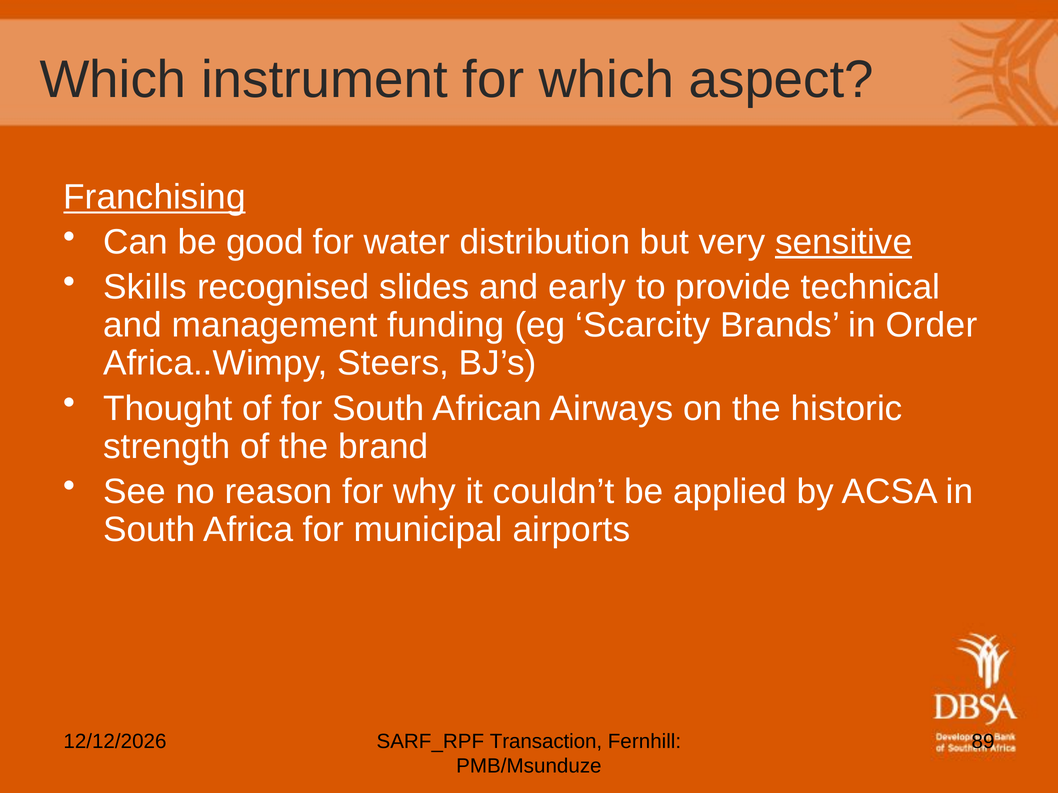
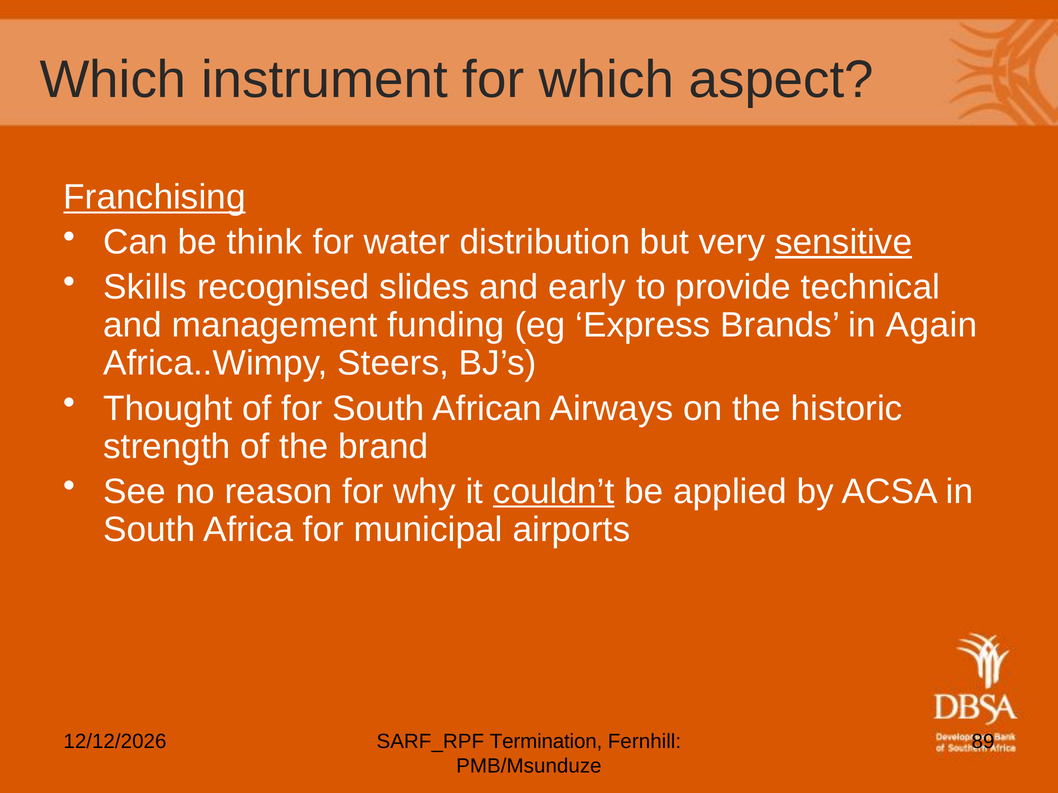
good: good -> think (265, 242)
Scarcity: Scarcity -> Express (643, 325)
Order: Order -> Again (932, 325)
couldn’t underline: none -> present (554, 492)
Transaction: Transaction -> Termination (546, 742)
